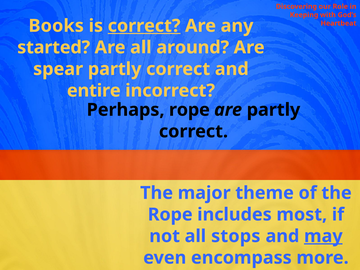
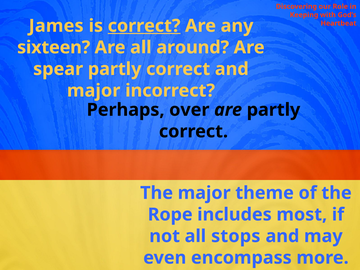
Books: Books -> James (56, 26)
started: started -> sixteen (54, 47)
entire: entire -> major (94, 91)
Perhaps rope: rope -> over (189, 110)
may underline: present -> none (323, 236)
